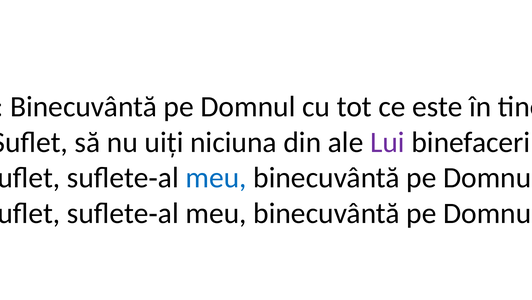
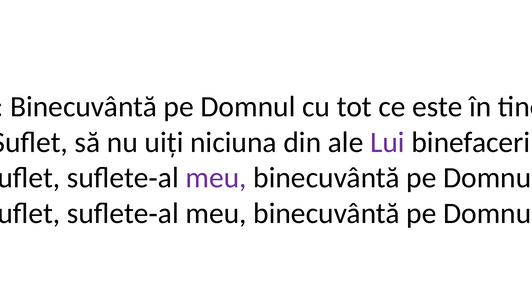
meu colour: blue -> purple (216, 177)
